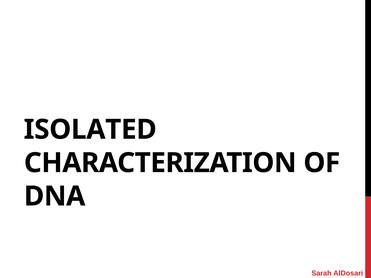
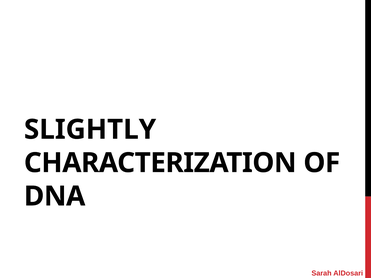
ISOLATED: ISOLATED -> SLIGHTLY (90, 130)
